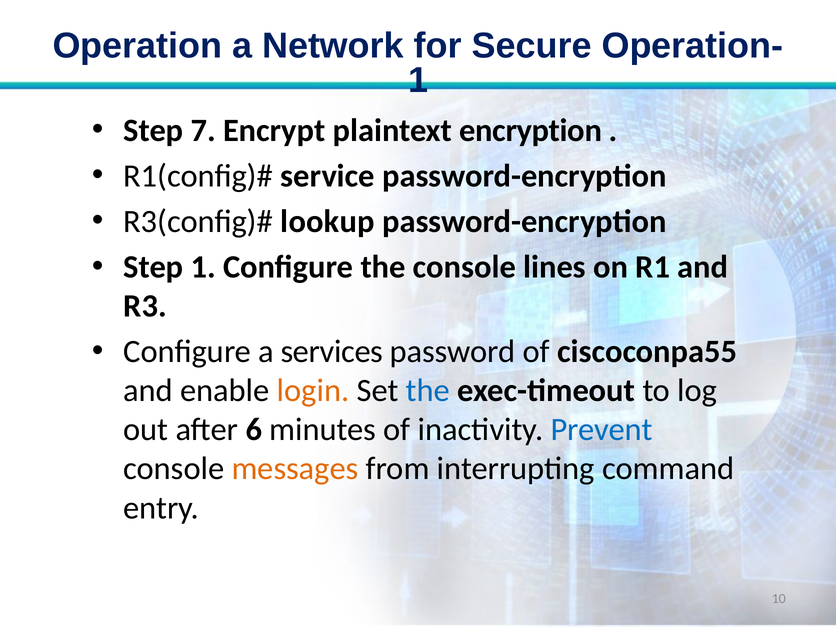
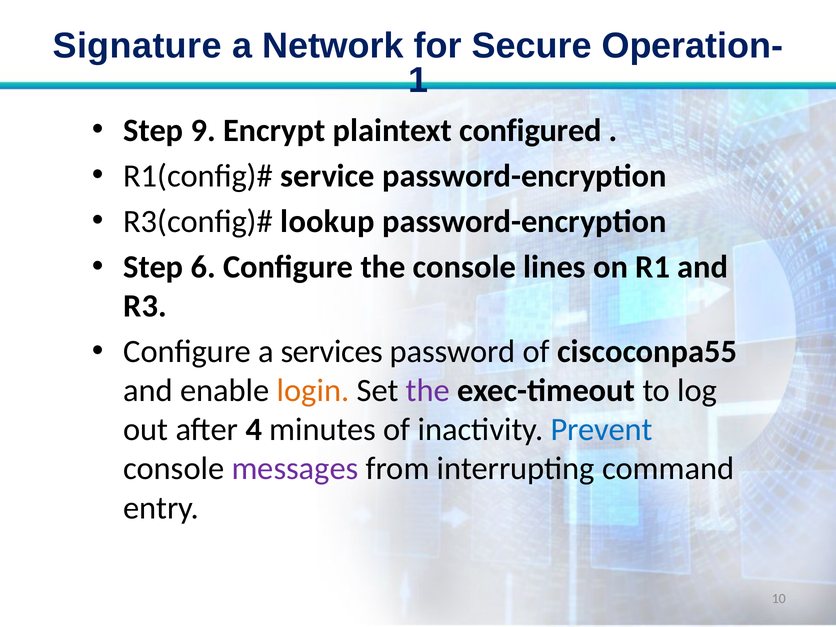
Operation: Operation -> Signature (137, 46)
7: 7 -> 9 (203, 130)
encryption: encryption -> configured (531, 130)
Step 1: 1 -> 6 (203, 267)
the colour: blue -> purple (428, 391)
6: 6 -> 4 (254, 430)
messages colour: orange -> purple (295, 469)
